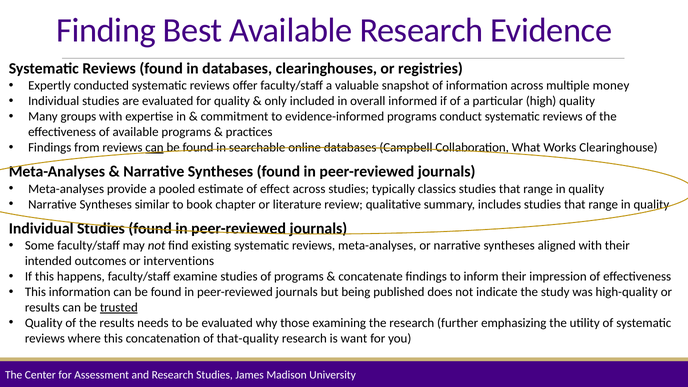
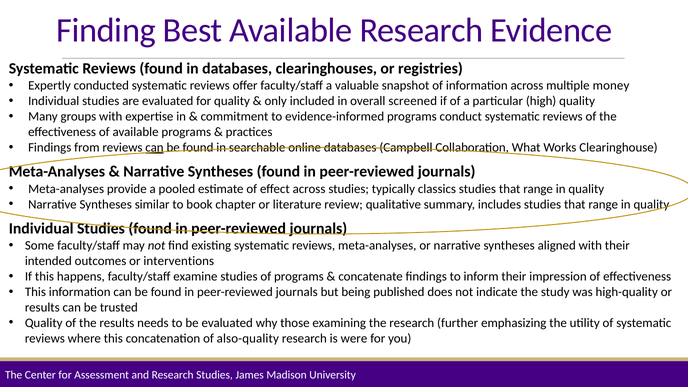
informed: informed -> screened (413, 101)
trusted underline: present -> none (119, 307)
that-quality: that-quality -> also-quality (248, 338)
want: want -> were (354, 338)
